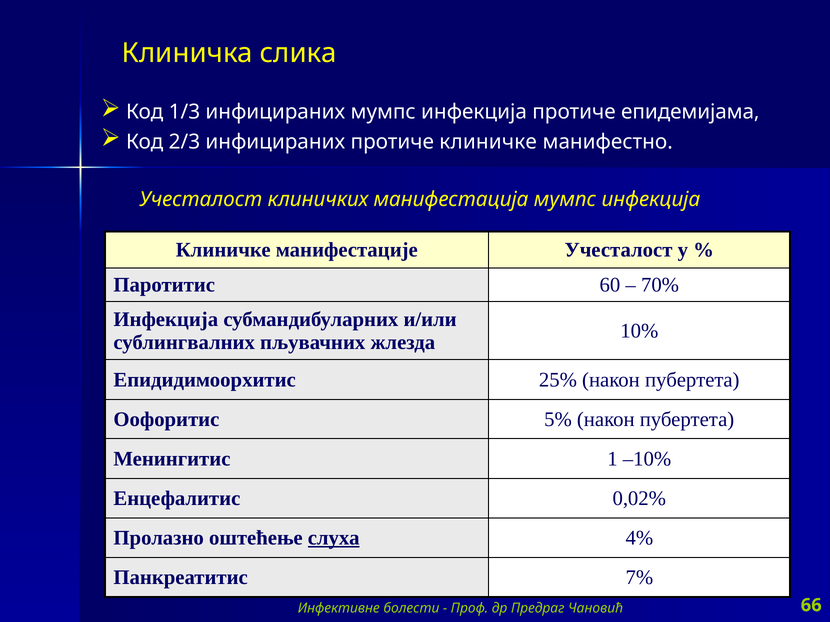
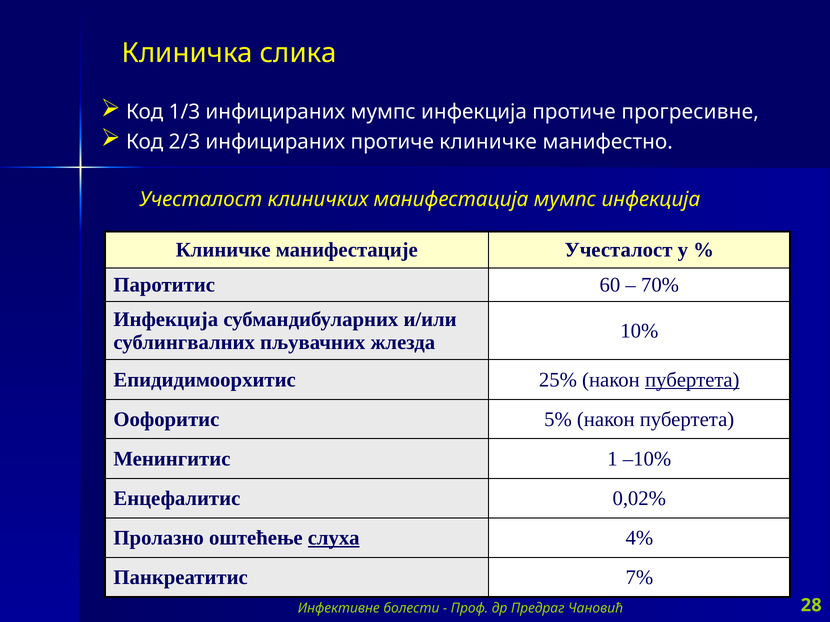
епидемијама: епидемијама -> прогресивне (690, 112)
пубертета underline: none -> present (692, 380)
66: 66 -> 28 (811, 606)
